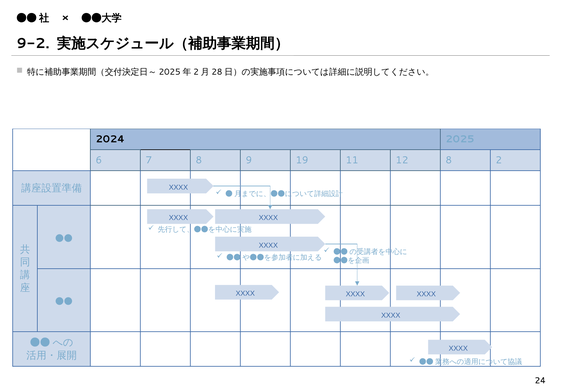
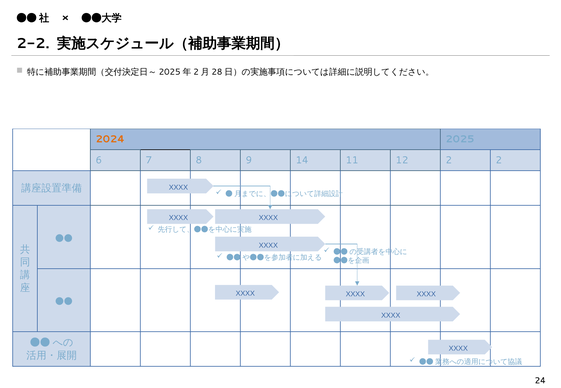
9-2: 9-2 -> 2-2 (33, 43)
2024 colour: black -> orange (110, 139)
19: 19 -> 14 (302, 160)
12 8: 8 -> 2 (449, 160)
